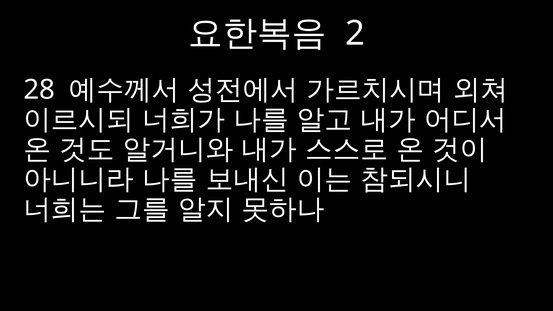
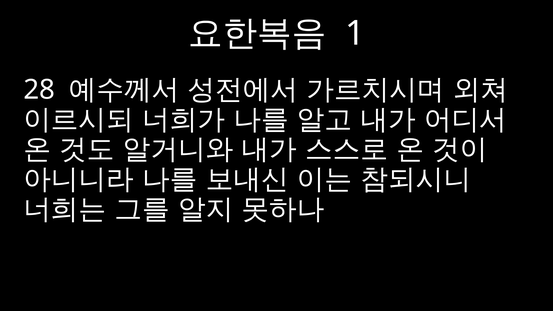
2: 2 -> 1 (355, 33)
